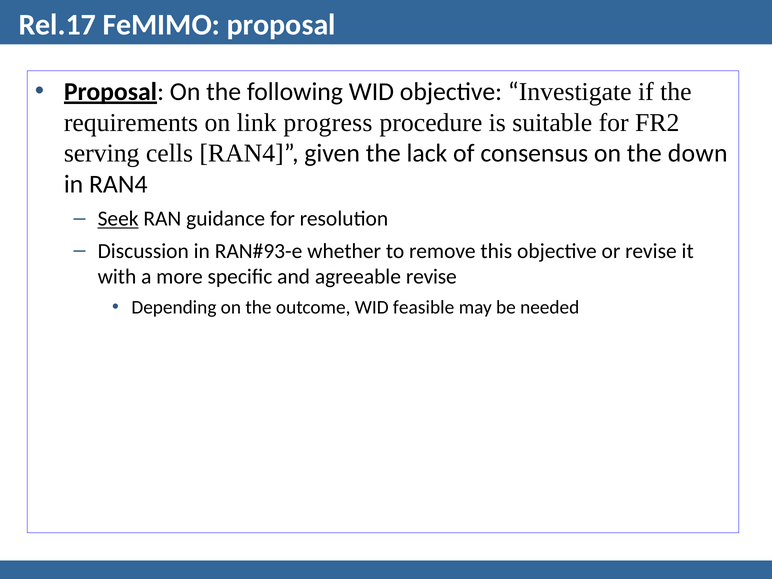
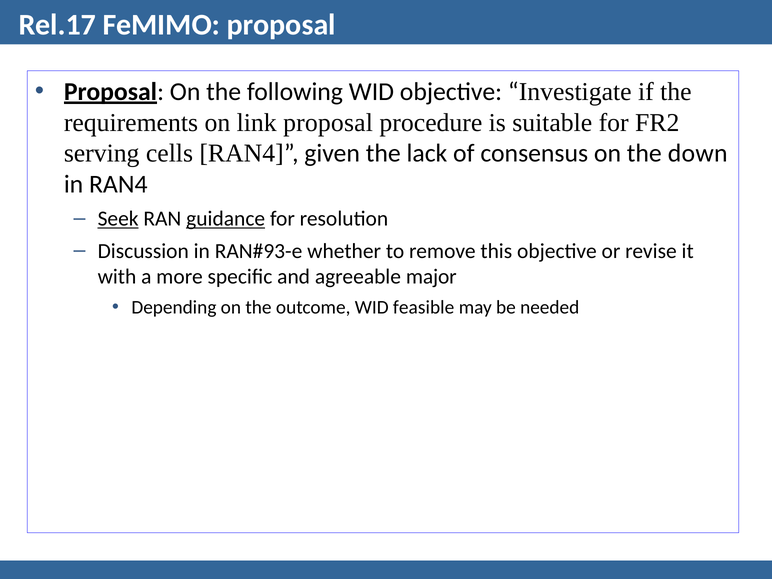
link progress: progress -> proposal (328, 123)
guidance underline: none -> present (226, 219)
agreeable revise: revise -> major (431, 277)
